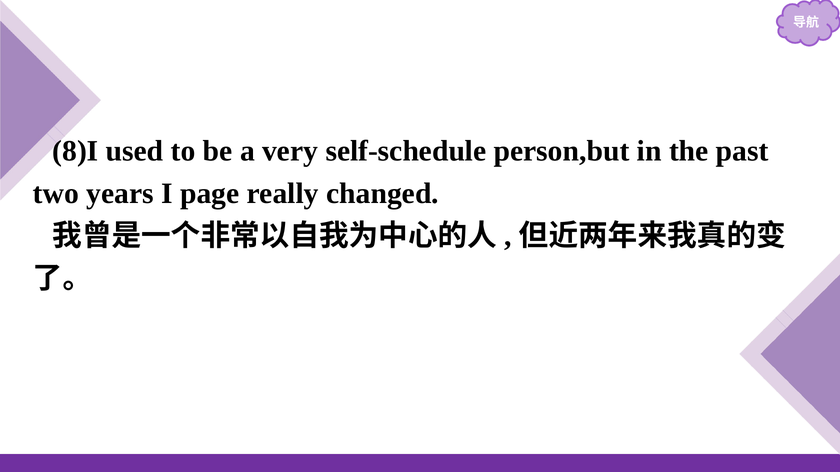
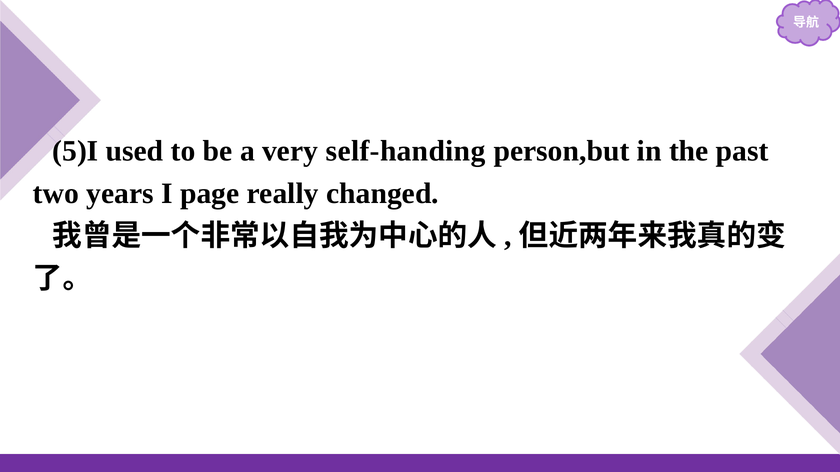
8)I: 8)I -> 5)I (75, 151)
self-schedule: self-schedule -> self-handing (406, 151)
